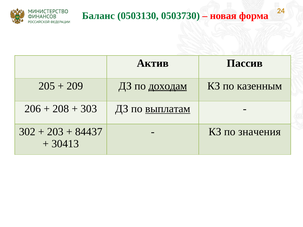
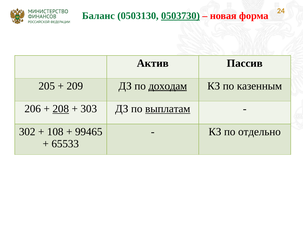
0503730 underline: none -> present (180, 16)
208 underline: none -> present (61, 109)
203: 203 -> 108 (55, 132)
84437: 84437 -> 99465 (89, 132)
значения: значения -> отдельно (259, 132)
30413: 30413 -> 65533 (65, 144)
